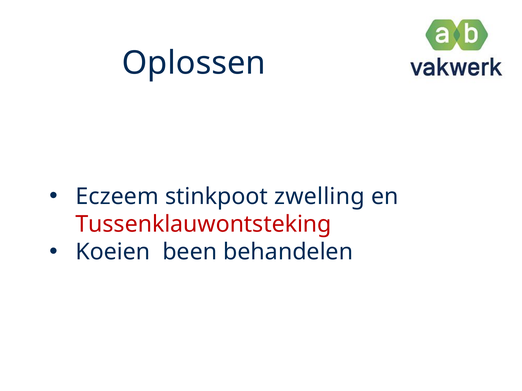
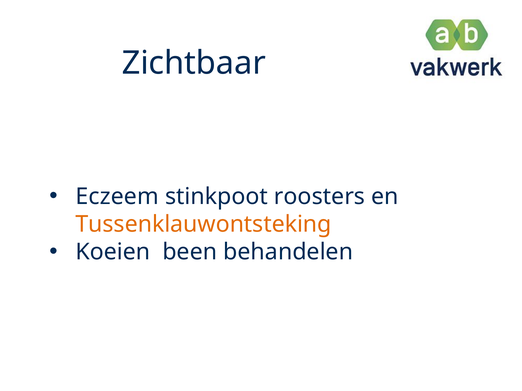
Oplossen: Oplossen -> Zichtbaar (194, 63)
zwelling: zwelling -> roosters (320, 197)
Tussenklauwontsteking colour: red -> orange (203, 224)
